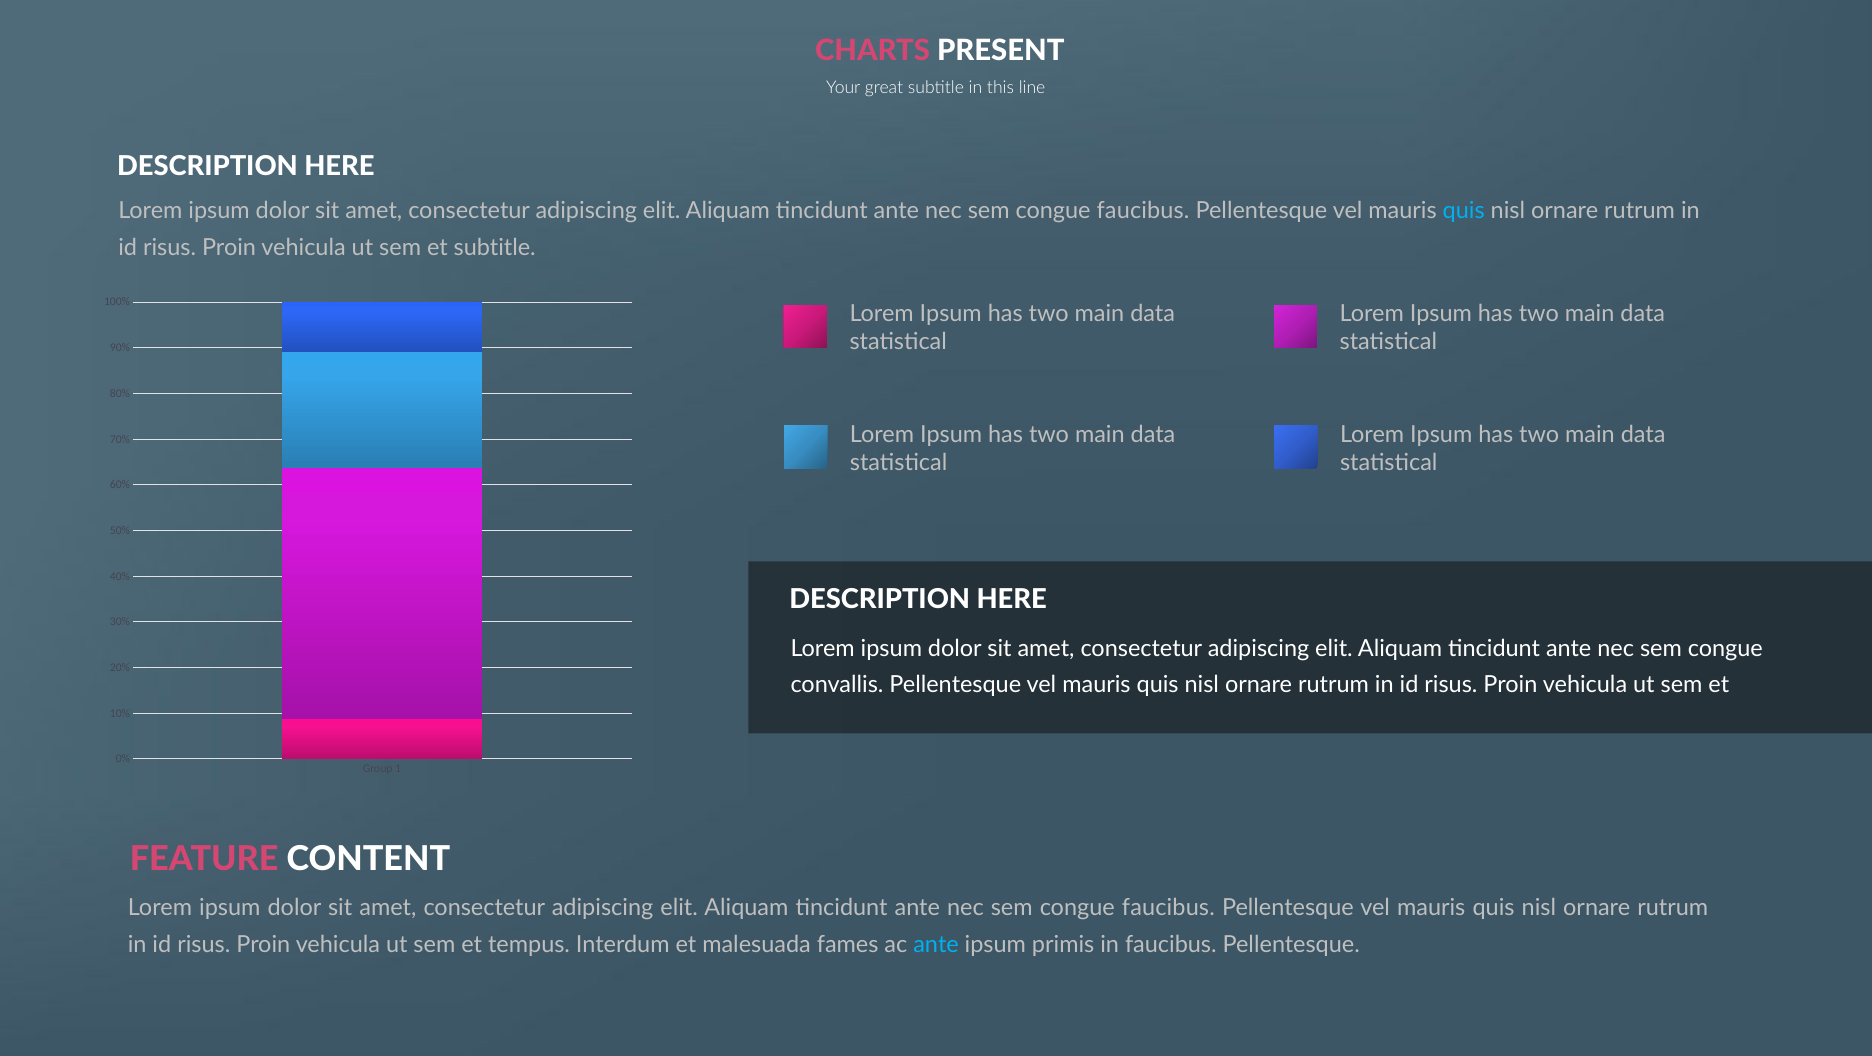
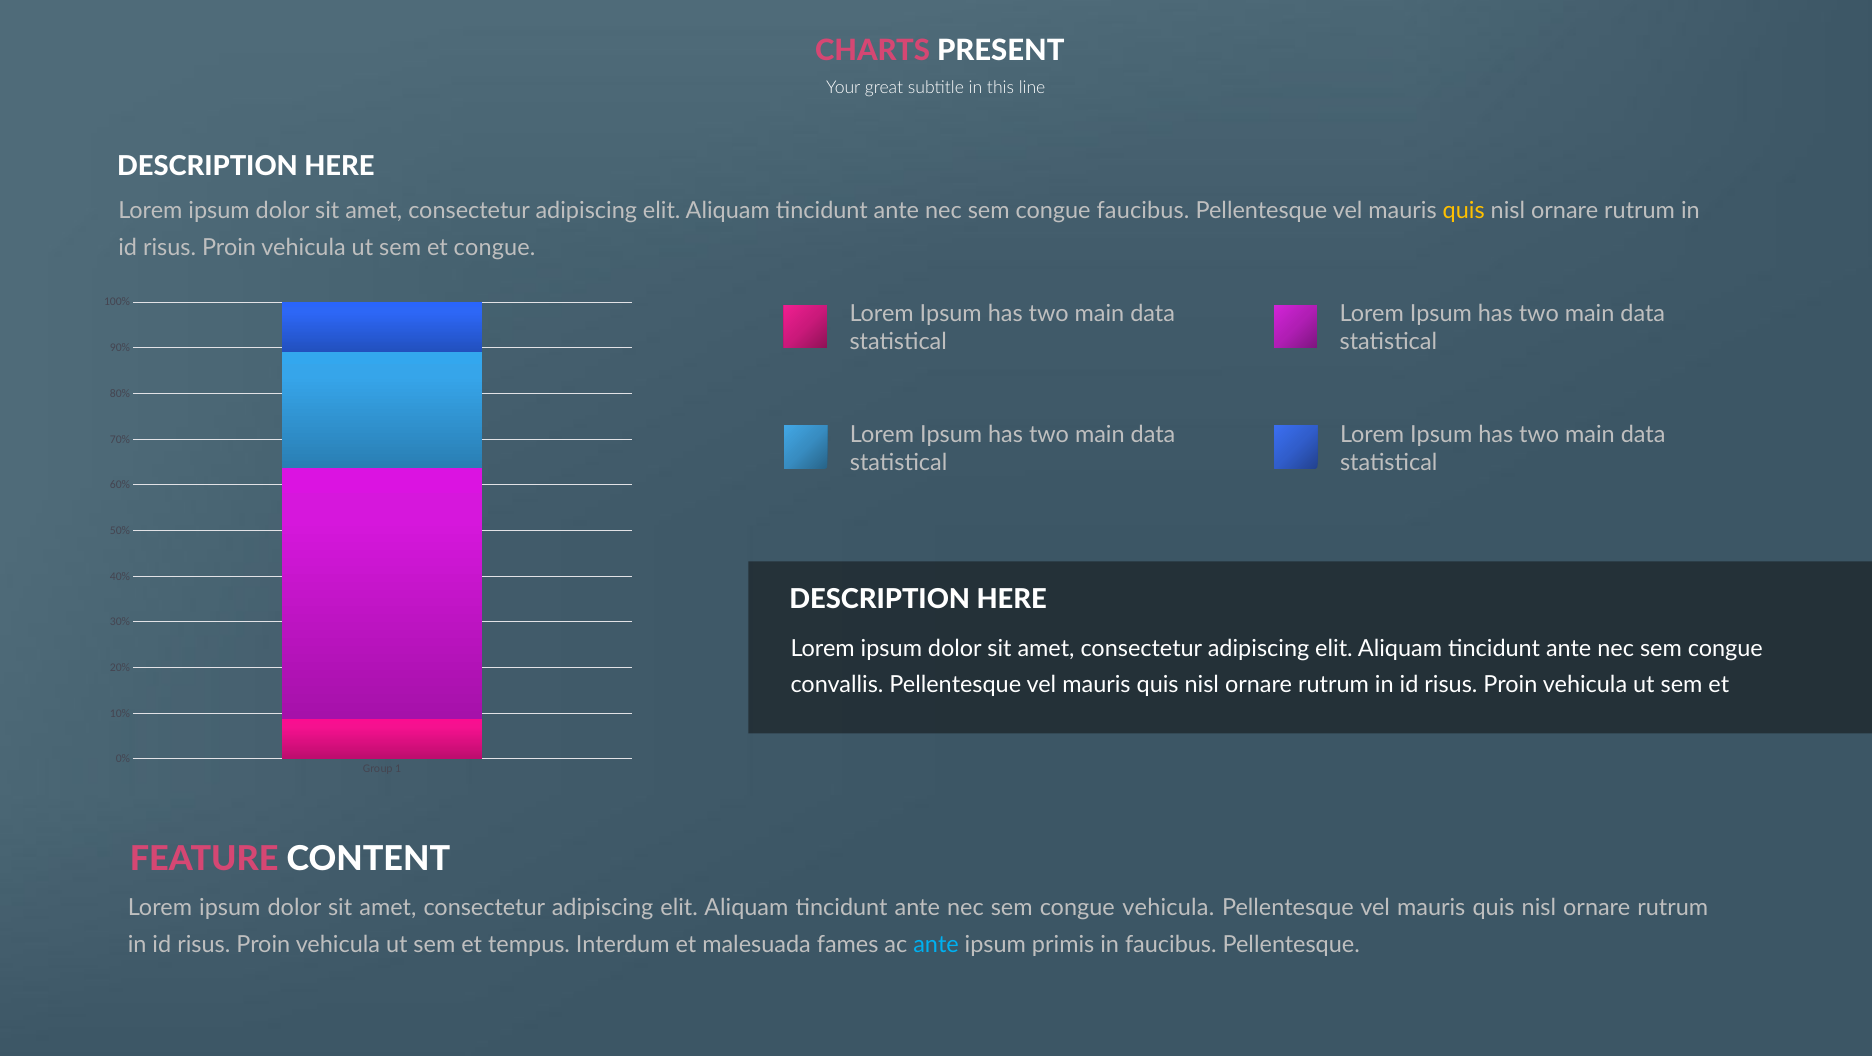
quis colour: light blue -> yellow (1464, 211)
et subtitle: subtitle -> congue (495, 247)
faucibus: faucibus -> vehicula (1168, 908)
